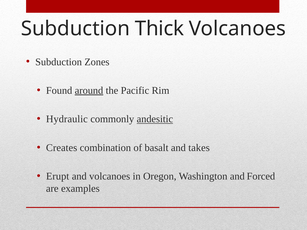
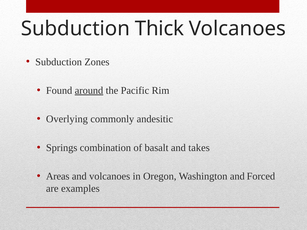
Hydraulic: Hydraulic -> Overlying (67, 119)
andesitic underline: present -> none (155, 119)
Creates: Creates -> Springs (62, 148)
Erupt: Erupt -> Areas (58, 177)
